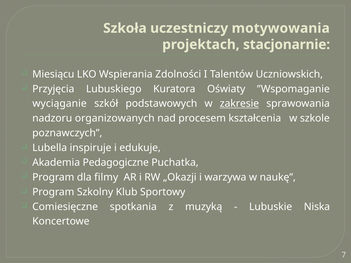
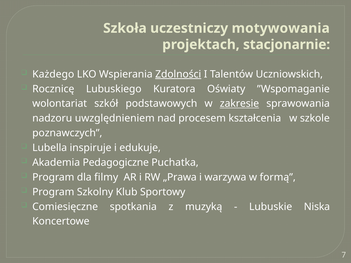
Miesiącu: Miesiącu -> Każdego (53, 74)
Zdolności underline: none -> present (178, 74)
Przyjęcia: Przyjęcia -> Rocznicę (53, 89)
wyciąganie: wyciąganie -> wolontariat (60, 104)
organizowanych: organizowanych -> uwzględnieniem (115, 118)
„Okazji: „Okazji -> „Prawa (180, 177)
naukę: naukę -> formą (278, 177)
